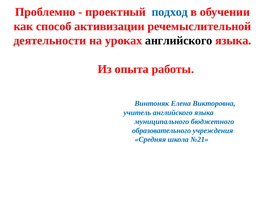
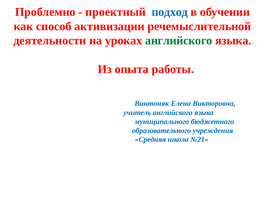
английского colour: black -> green (179, 41)
